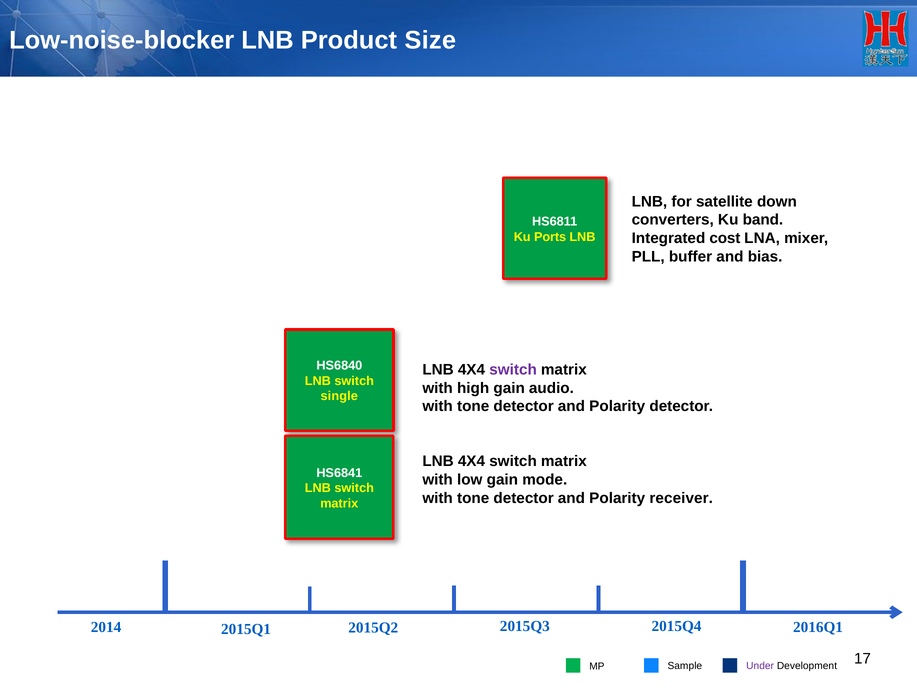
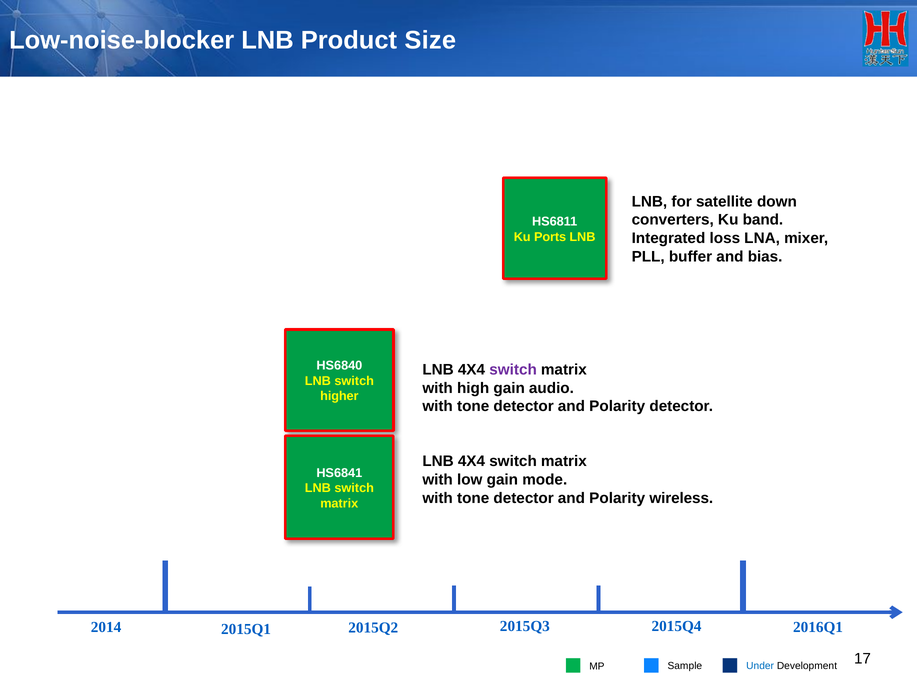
cost: cost -> loss (725, 238)
single: single -> higher (339, 396)
receiver: receiver -> wireless (681, 498)
Under colour: purple -> blue (760, 666)
